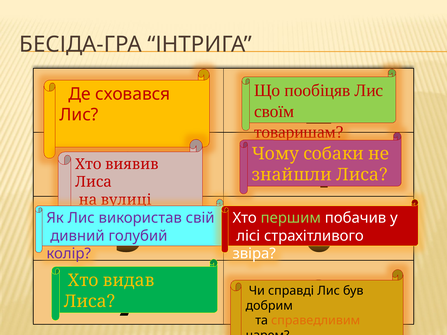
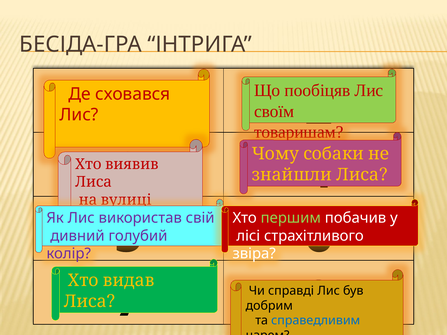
справедливим colour: orange -> blue (316, 321)
